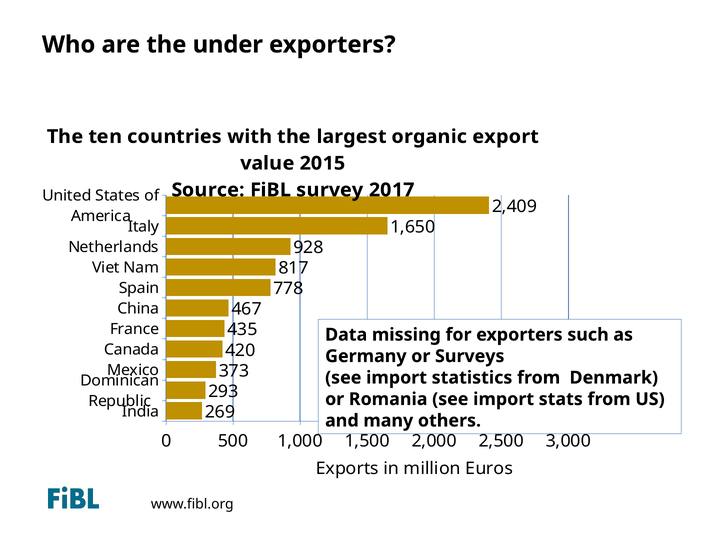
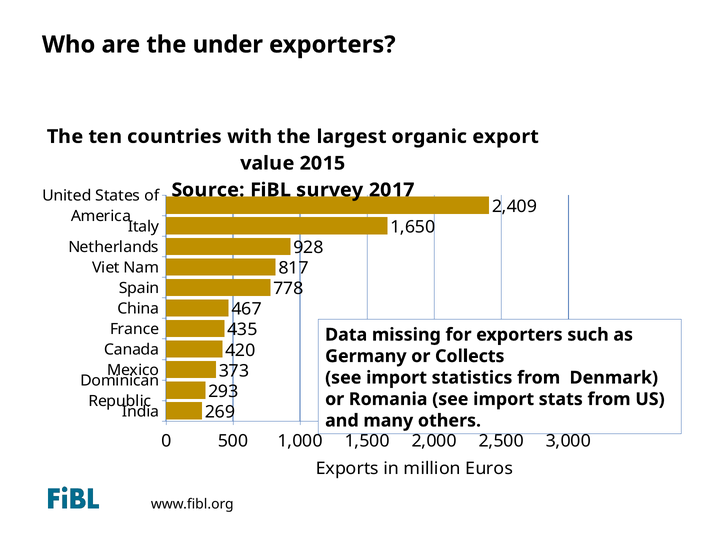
Surveys: Surveys -> Collects (470, 356)
